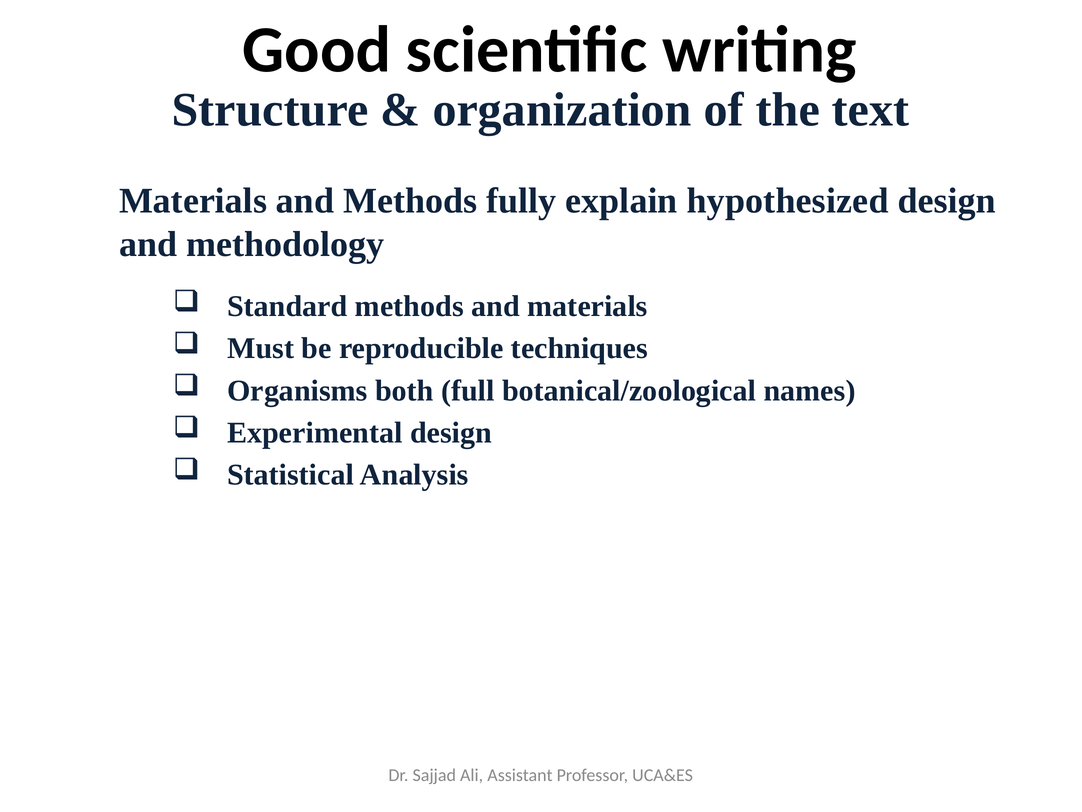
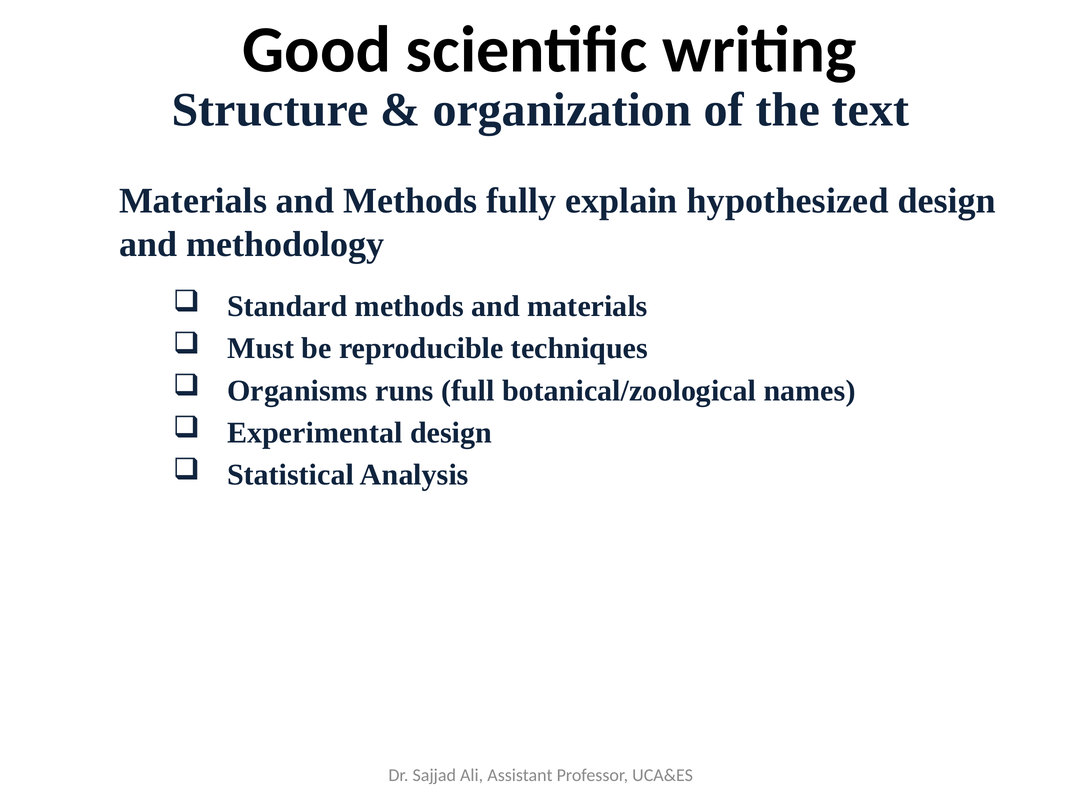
both: both -> runs (404, 390)
